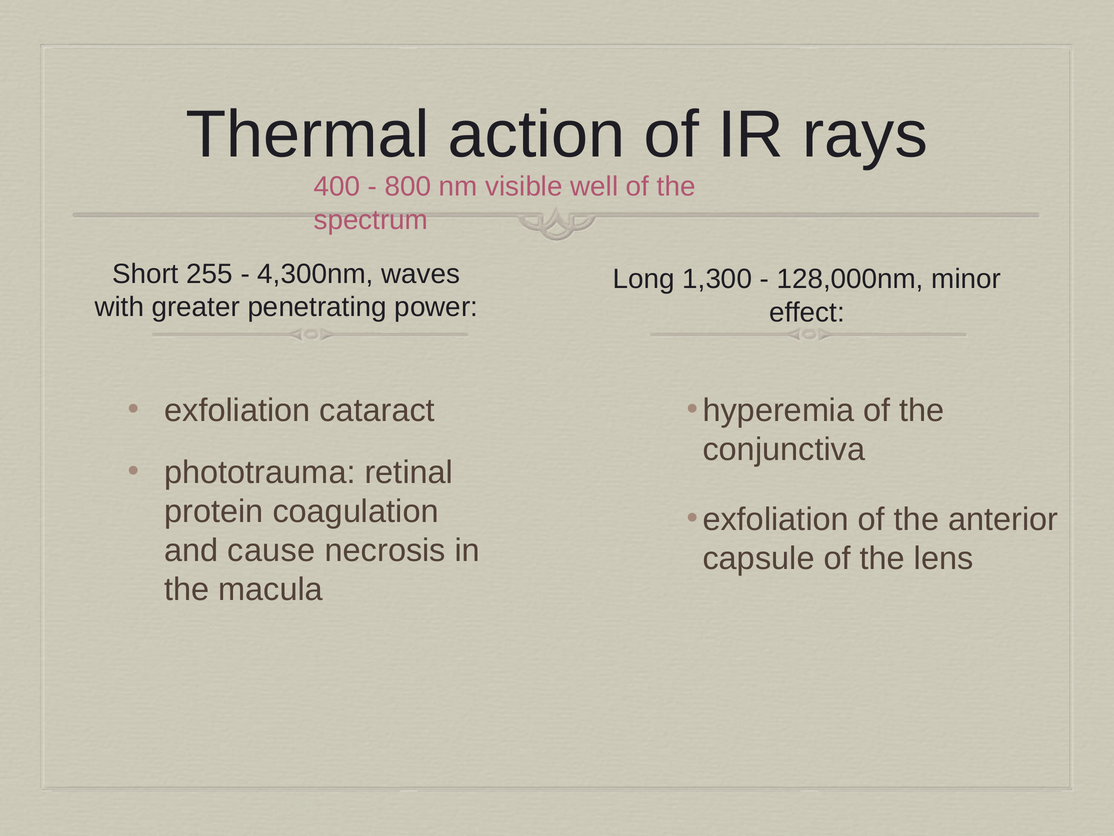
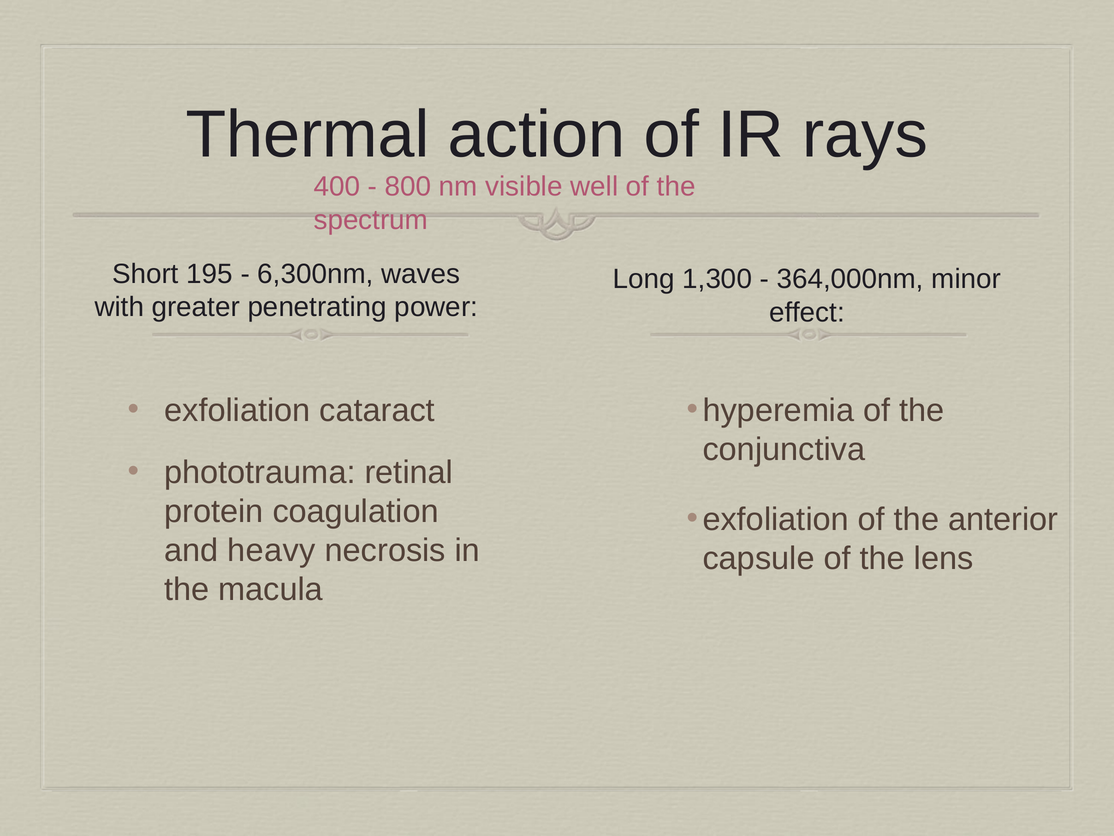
255: 255 -> 195 (210, 274)
4,300nm: 4,300nm -> 6,300nm (316, 274)
128,000nm: 128,000nm -> 364,000nm (850, 279)
cause: cause -> heavy (272, 550)
